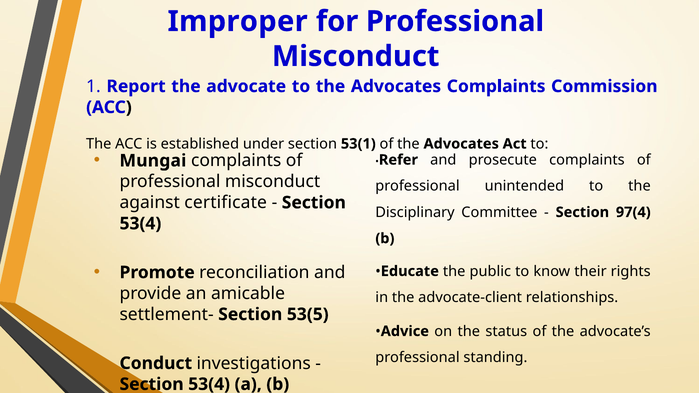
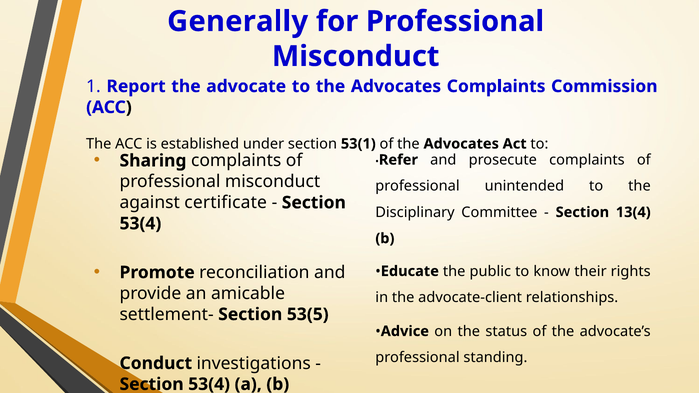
Improper: Improper -> Generally (238, 21)
Mungai: Mungai -> Sharing (153, 161)
97(4: 97(4 -> 13(4 (633, 212)
